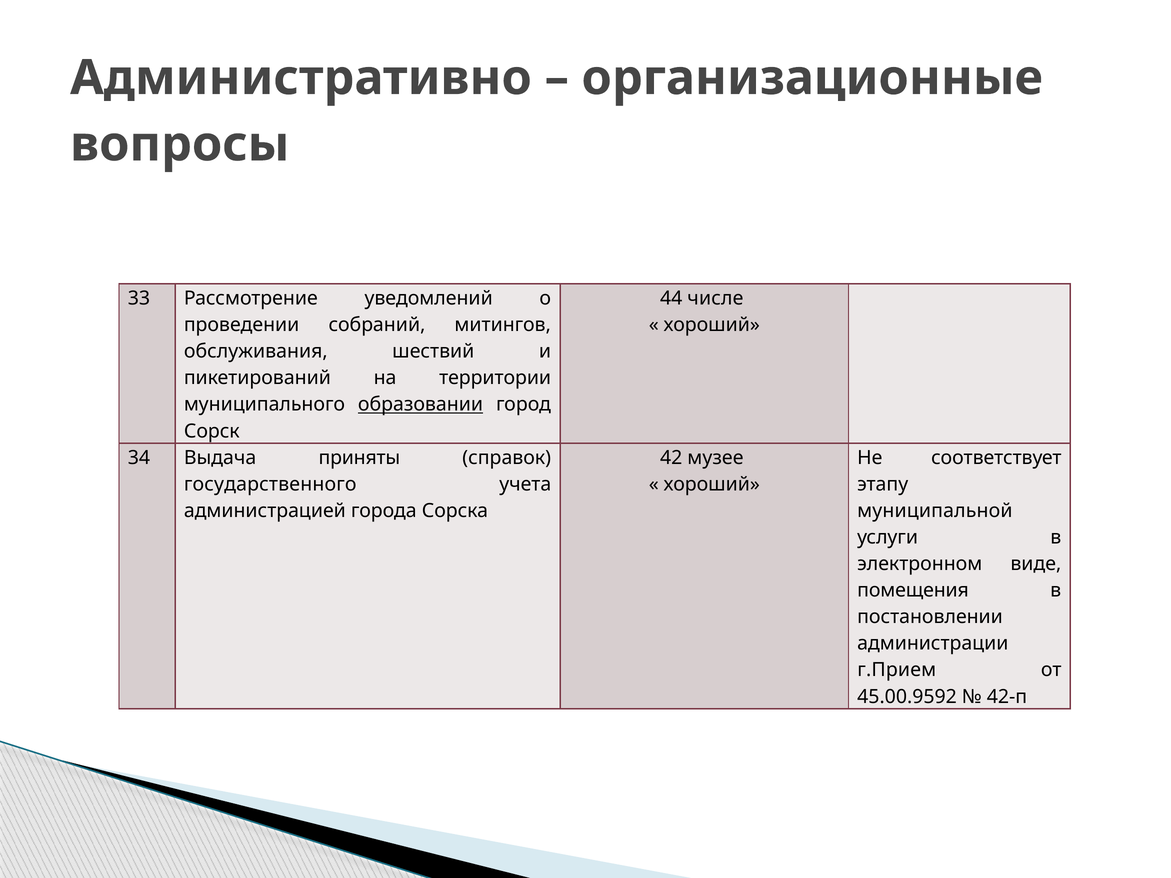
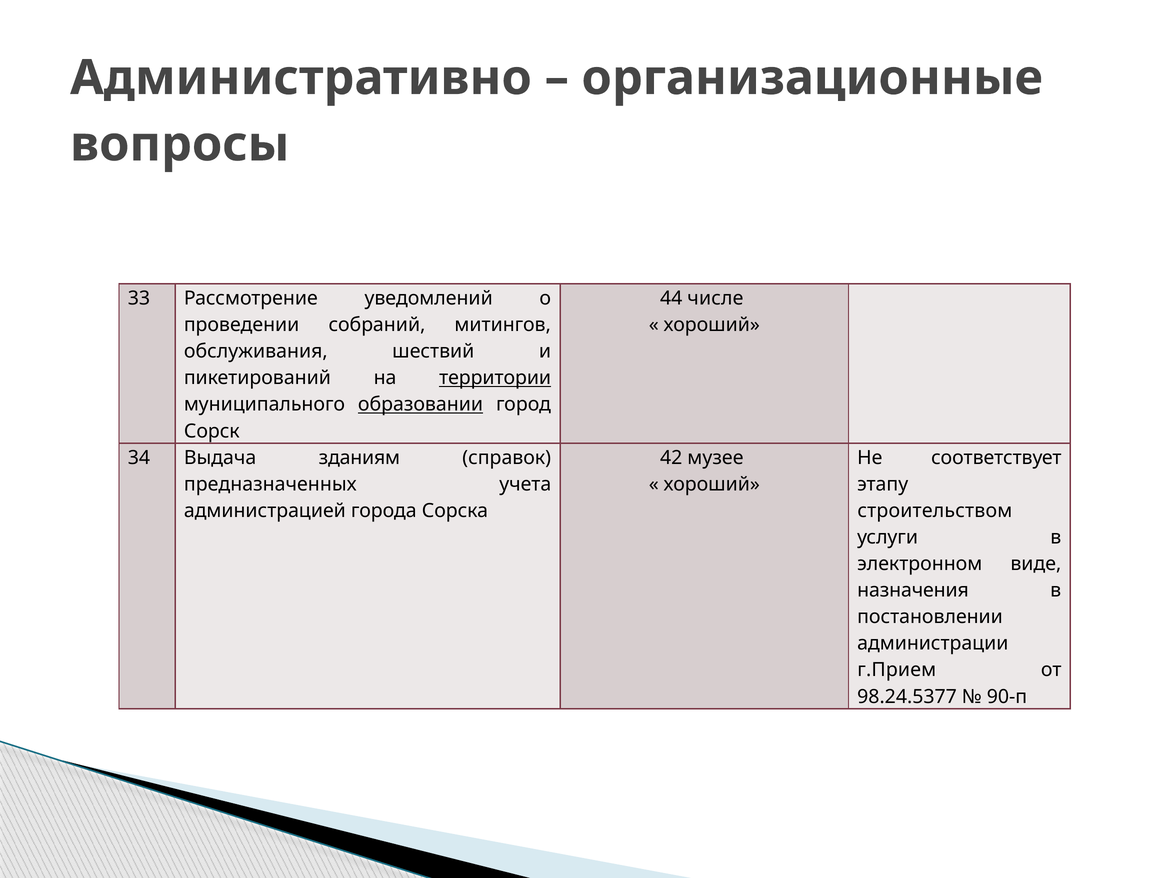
территории underline: none -> present (495, 378)
приняты: приняты -> зданиям (359, 458)
государственного: государственного -> предназначенных (270, 484)
муниципальной: муниципальной -> строительством (935, 511)
помещения: помещения -> назначения (913, 591)
45.00.9592: 45.00.9592 -> 98.24.5377 (907, 697)
42-п: 42-п -> 90-п (1007, 697)
